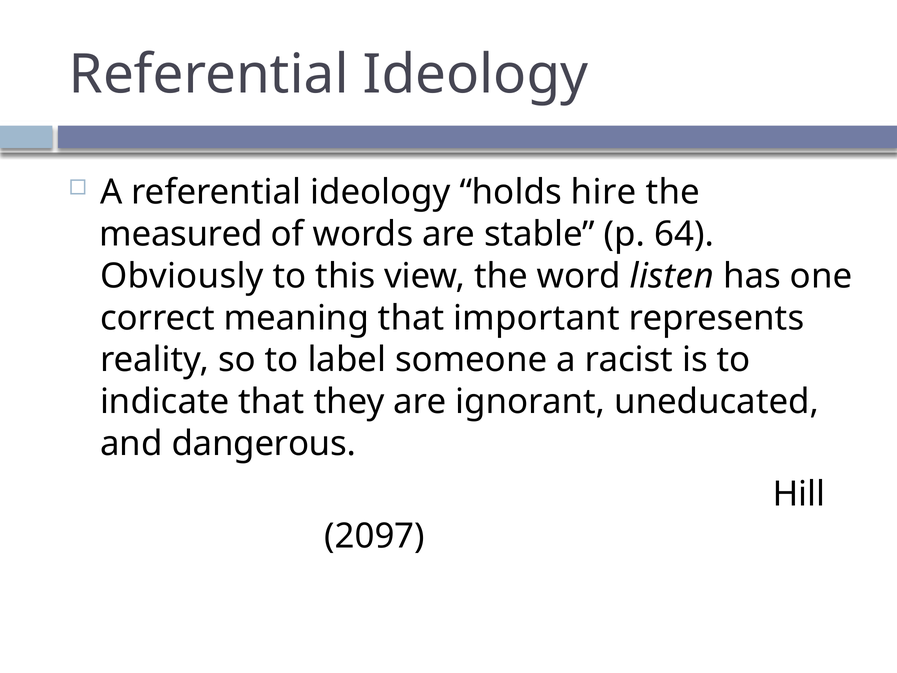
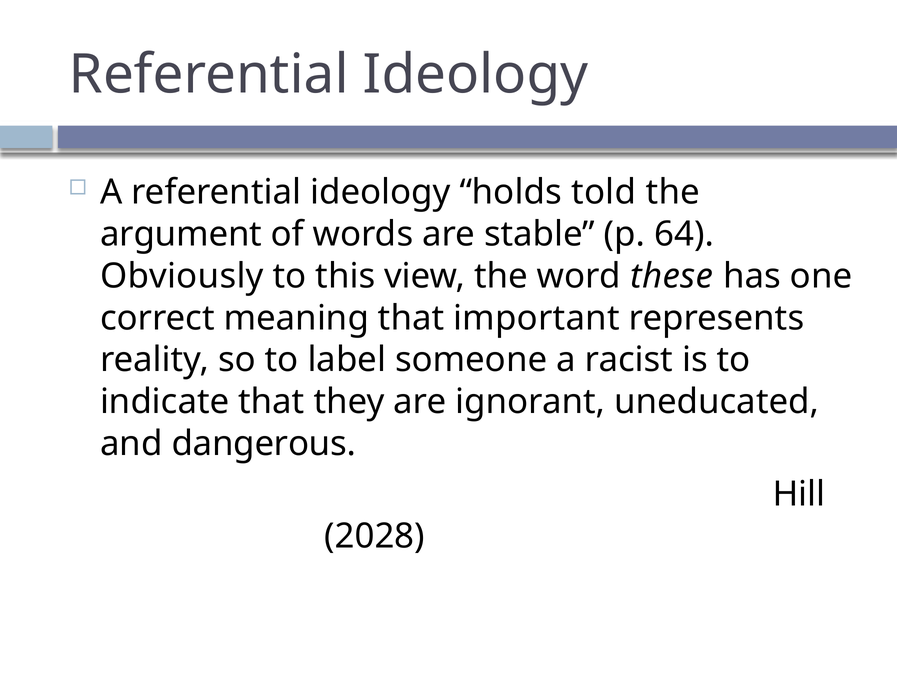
hire: hire -> told (604, 192)
measured: measured -> argument (181, 234)
listen: listen -> these (672, 276)
2097: 2097 -> 2028 (375, 536)
